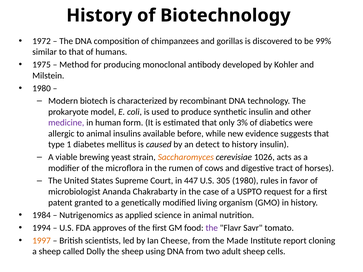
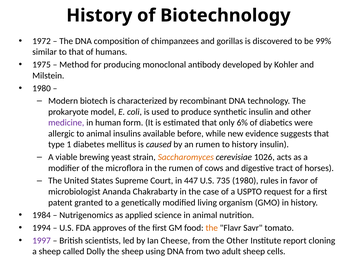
3%: 3% -> 6% (242, 123)
an detect: detect -> rumen (208, 145)
305: 305 -> 735 (223, 181)
the colour: purple -> orange (212, 228)
1997 colour: orange -> purple (42, 241)
the Made: Made -> Other (237, 241)
